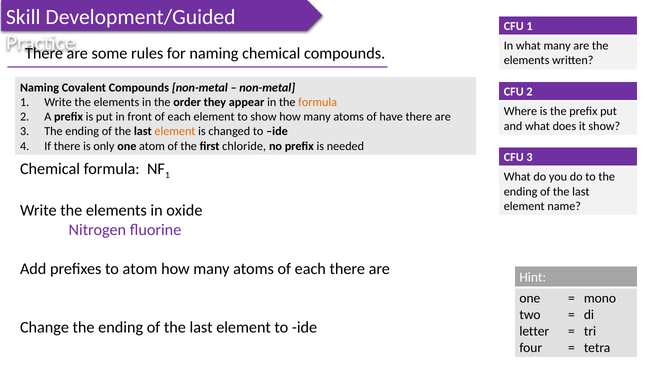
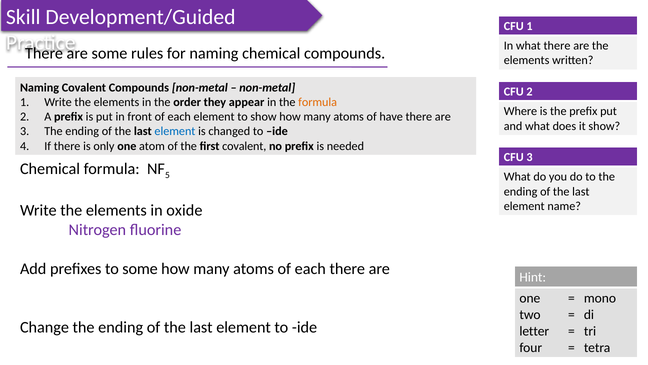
what many: many -> there (557, 46)
element colour: orange -> blue (175, 131)
first chloride: chloride -> covalent (244, 146)
1: 1 -> 5 (167, 175)
to atom: atom -> some (140, 269)
